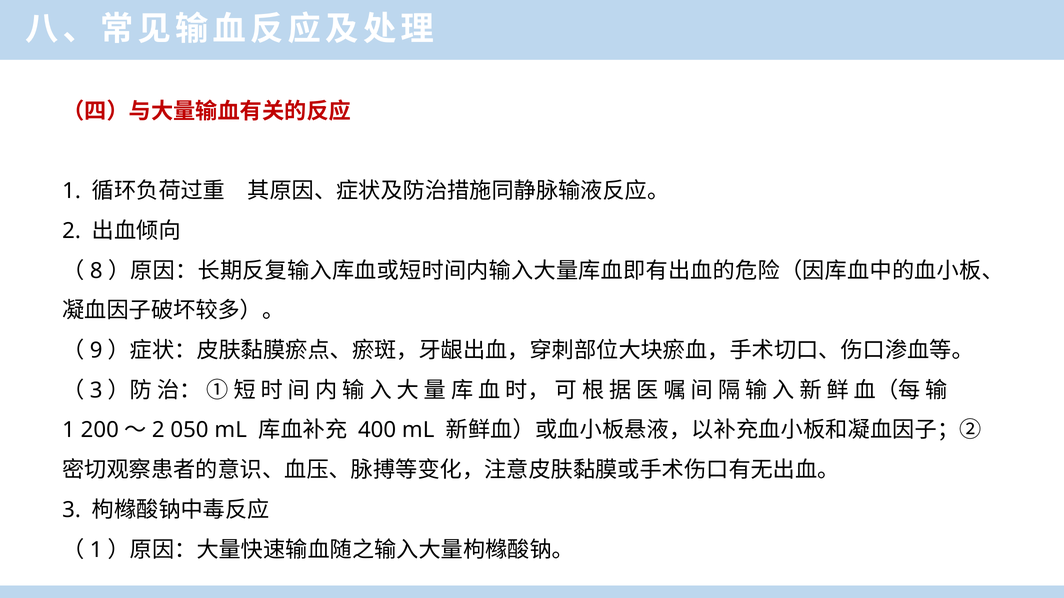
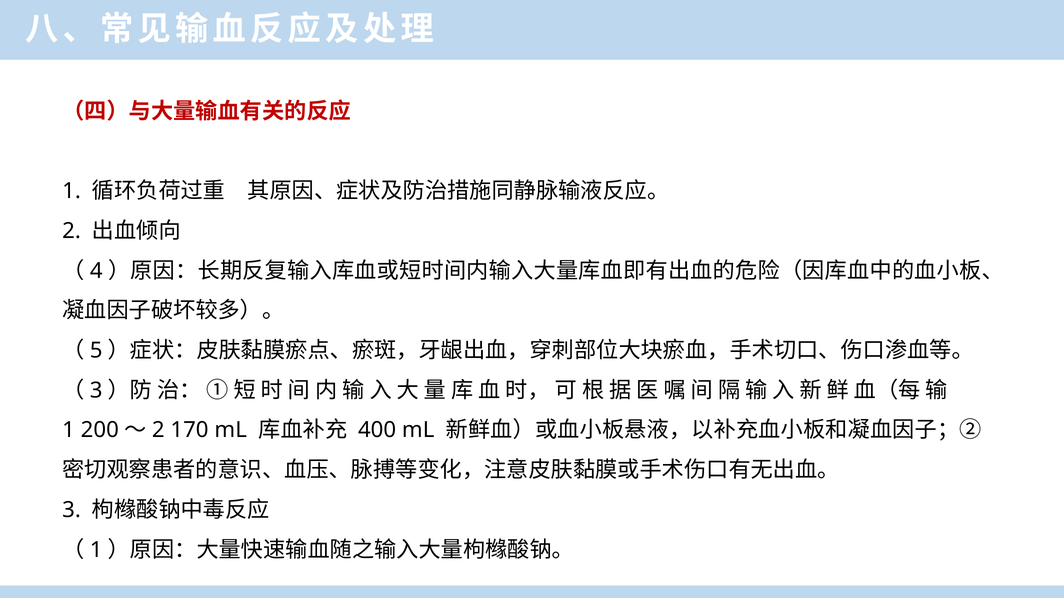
8: 8 -> 4 (96, 271)
9: 9 -> 5 (96, 351)
050: 050 -> 170 (189, 431)
